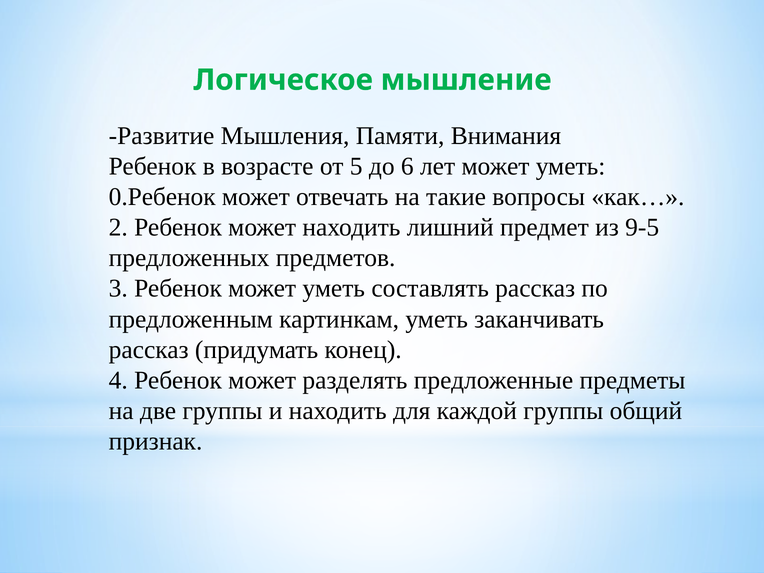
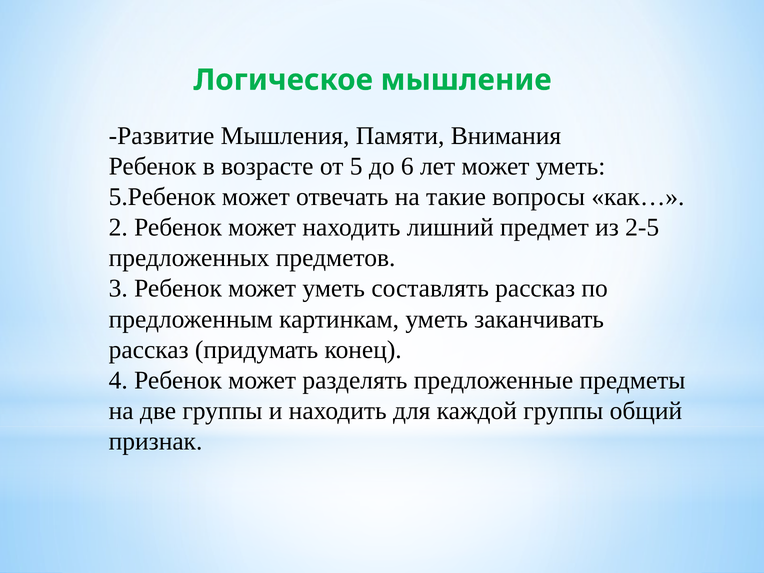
0.Ребенок: 0.Ребенок -> 5.Ребенок (162, 197)
9-5: 9-5 -> 2-5 (642, 227)
